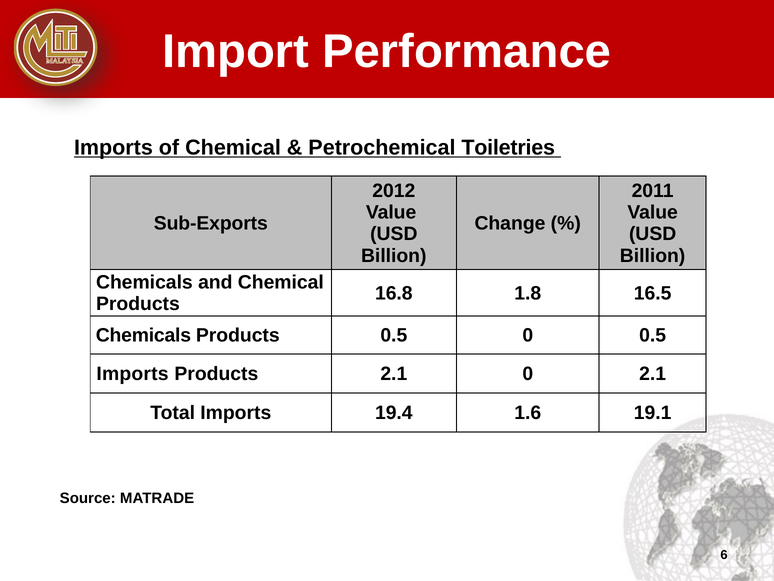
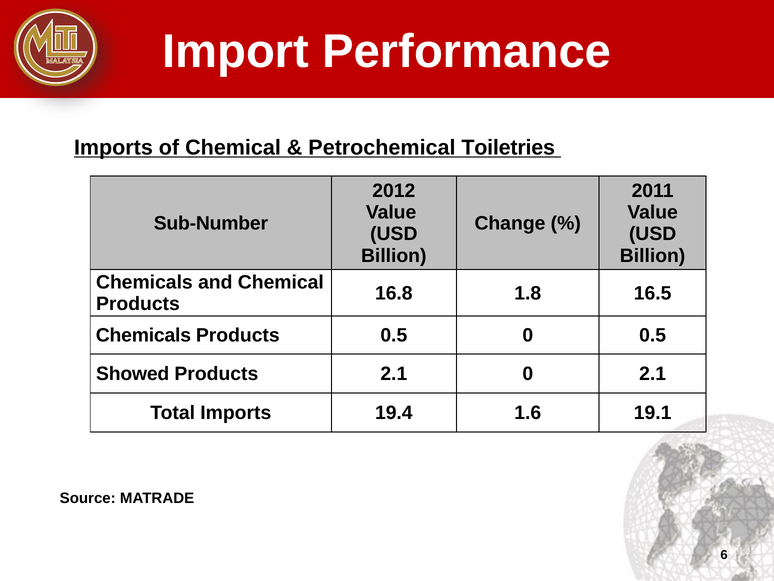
Sub-Exports: Sub-Exports -> Sub-Number (211, 223)
Imports: Imports -> Showed (133, 373)
